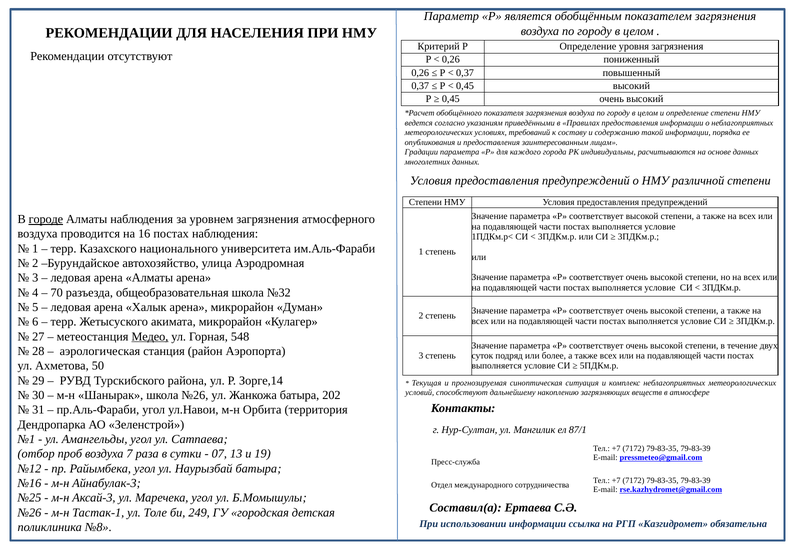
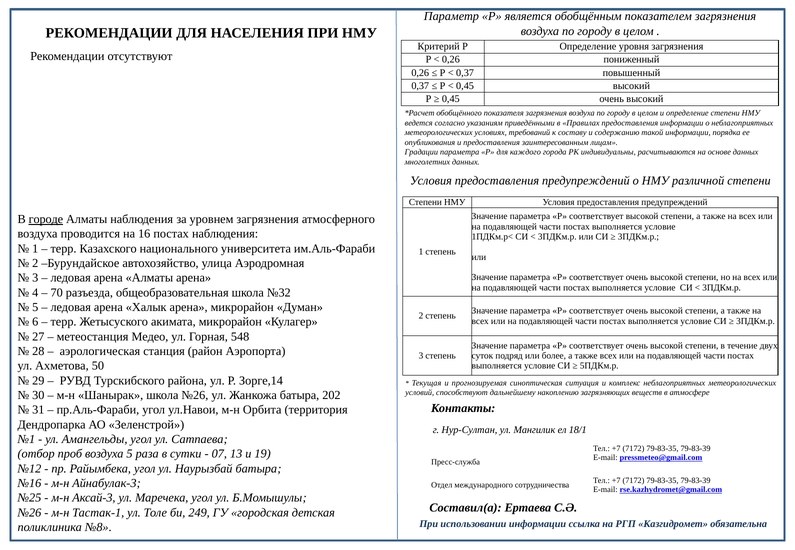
Медео underline: present -> none (150, 337)
87/1: 87/1 -> 18/1 (578, 430)
воздуха 7: 7 -> 5 (130, 454)
